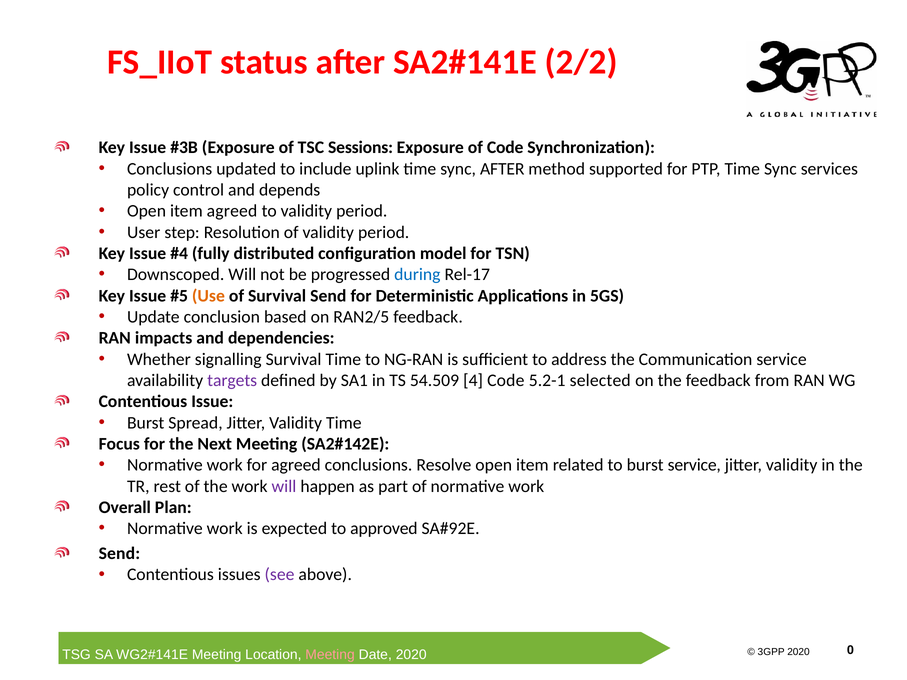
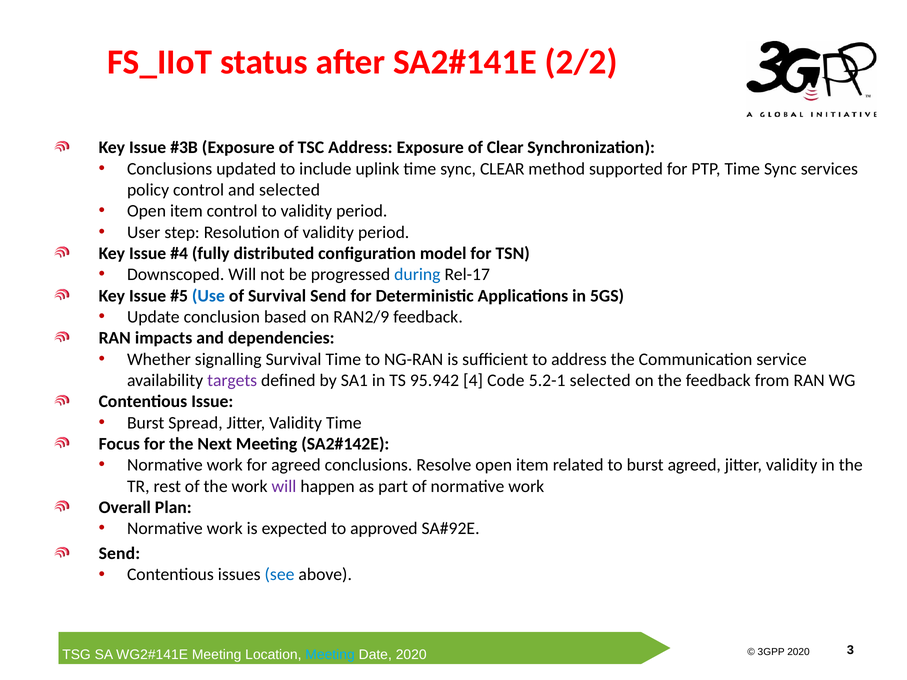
TSC Sessions: Sessions -> Address (360, 148)
of Code: Code -> Clear (505, 148)
sync AFTER: AFTER -> CLEAR (502, 169)
and depends: depends -> selected (290, 190)
item agreed: agreed -> control (232, 211)
Use colour: orange -> blue (208, 296)
RAN2/5: RAN2/5 -> RAN2/9 (361, 317)
54.509: 54.509 -> 95.942 (435, 381)
burst service: service -> agreed (694, 465)
see colour: purple -> blue (280, 575)
Meeting colour: pink -> light blue (330, 655)
0: 0 -> 3 (850, 650)
